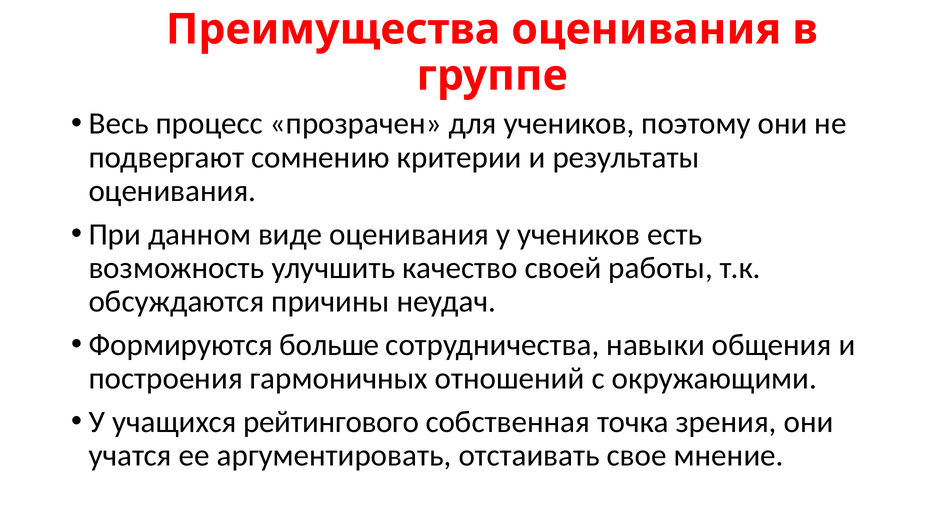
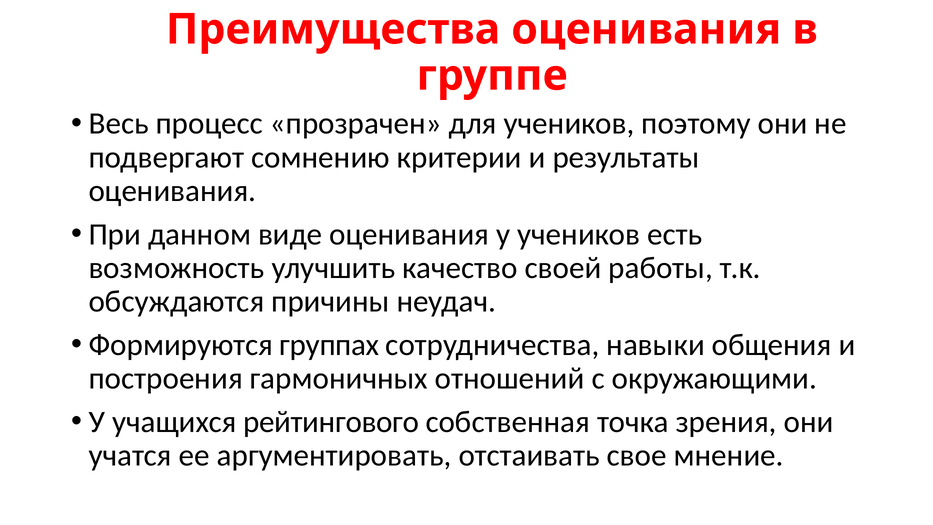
больше: больше -> группах (329, 345)
